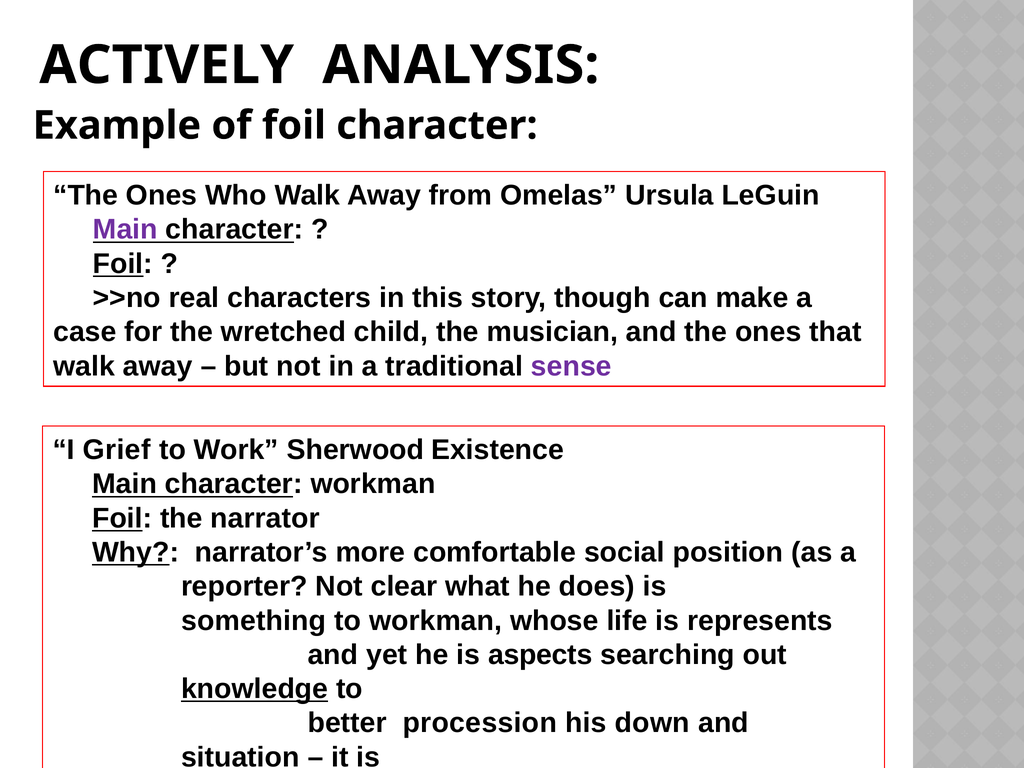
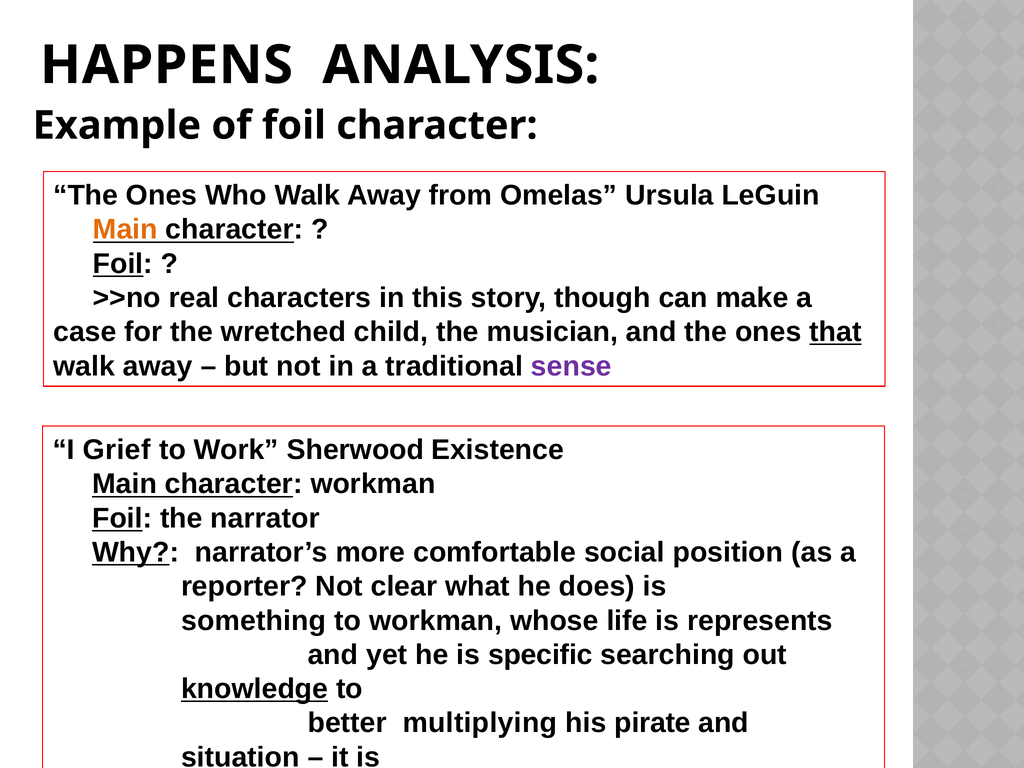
ACTIVELY: ACTIVELY -> HAPPENS (166, 65)
Main colour: purple -> orange (125, 230)
that underline: none -> present (835, 332)
aspects: aspects -> specific (540, 655)
procession: procession -> multiplying (480, 723)
down: down -> pirate (653, 723)
